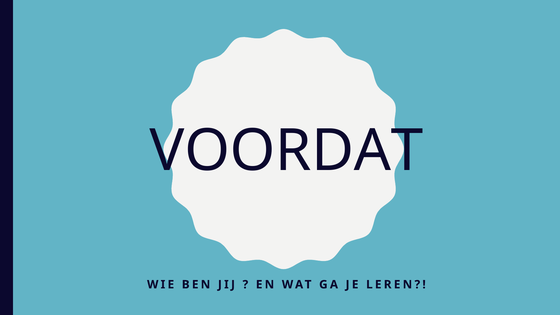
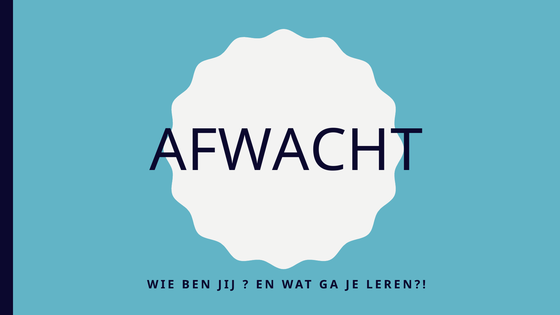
VOORDAT: VOORDAT -> AFWACHT (286, 151)
